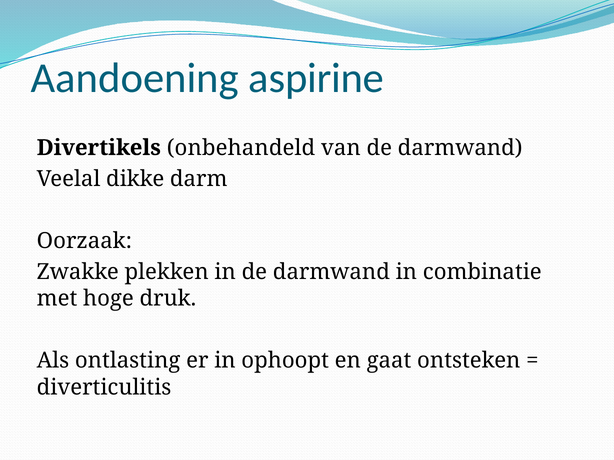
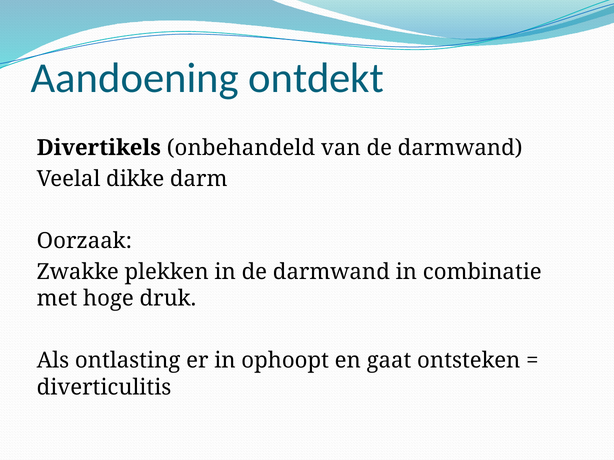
aspirine: aspirine -> ontdekt (316, 78)
